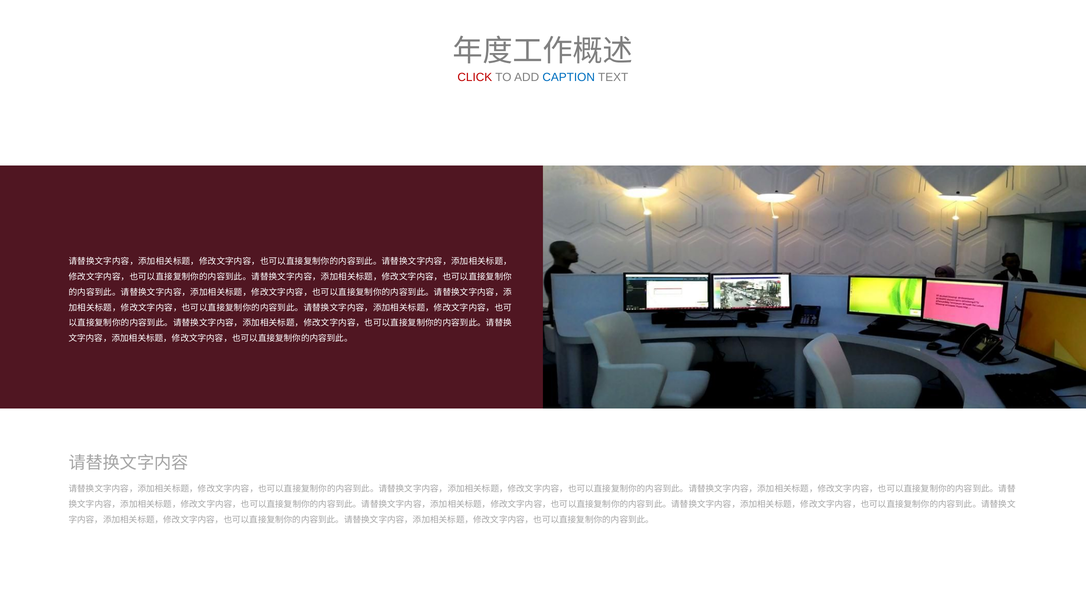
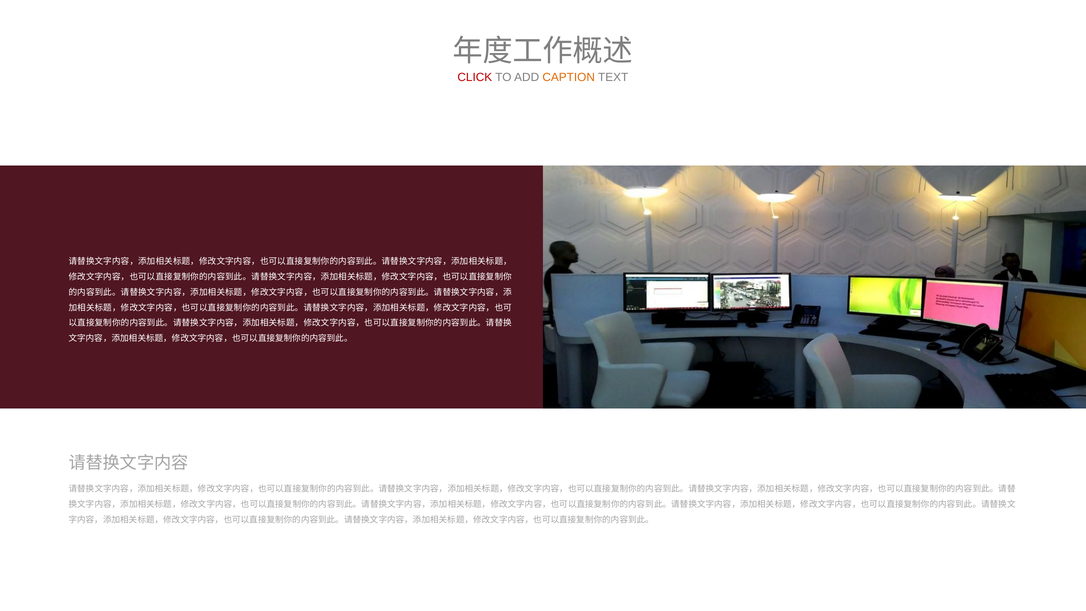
CAPTION colour: blue -> orange (569, 78)
